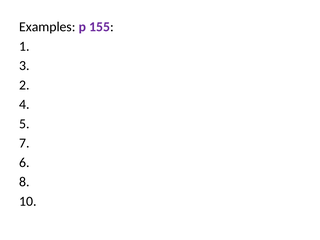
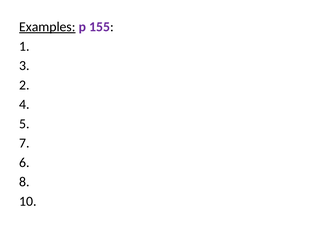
Examples underline: none -> present (47, 27)
